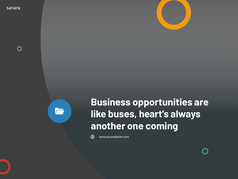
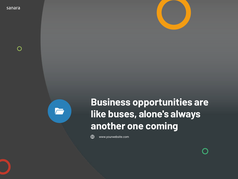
heart's: heart's -> alone's (154, 114)
